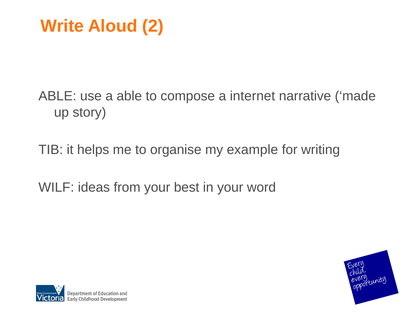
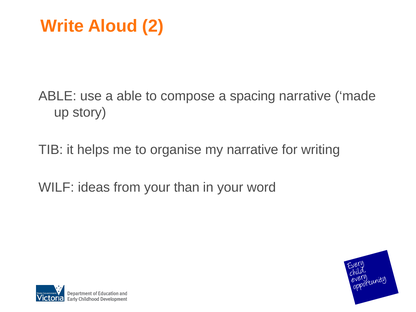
internet: internet -> spacing (253, 96)
my example: example -> narrative (253, 150)
best: best -> than (187, 187)
